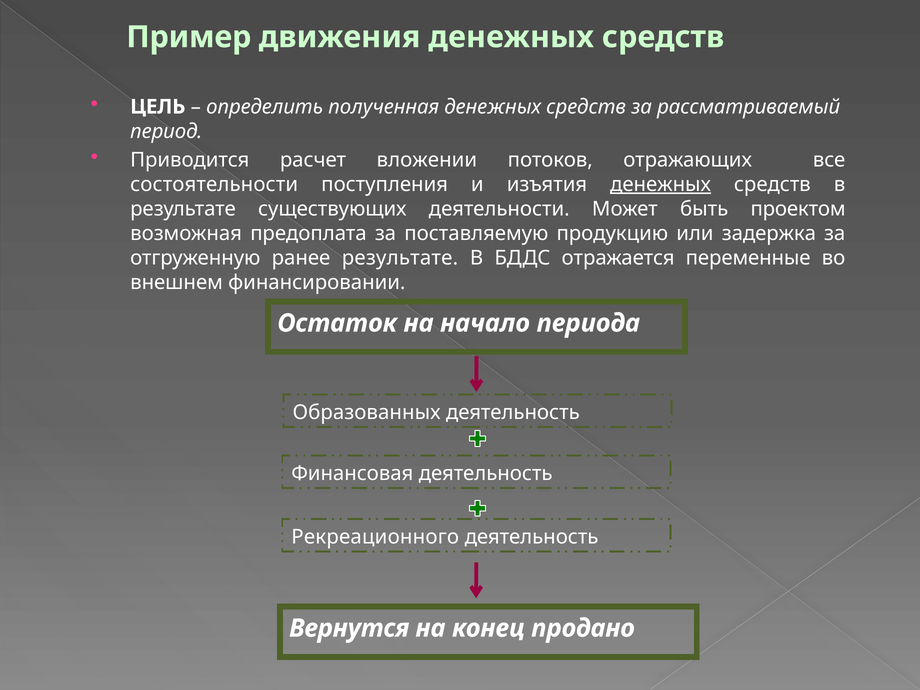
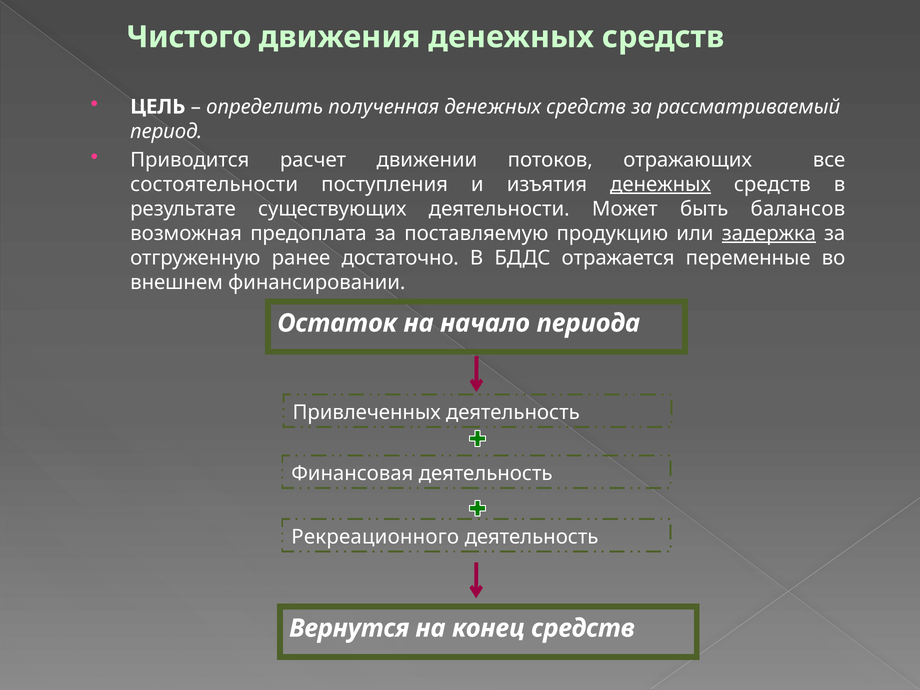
Пример: Пример -> Чистого (189, 37)
вложении: вложении -> движении (427, 160)
проектом: проектом -> балансов (798, 209)
задержка underline: none -> present (769, 233)
ранее результате: результате -> достаточно (400, 258)
Образованных: Образованных -> Привлеченных (367, 413)
конец продано: продано -> средств (583, 628)
